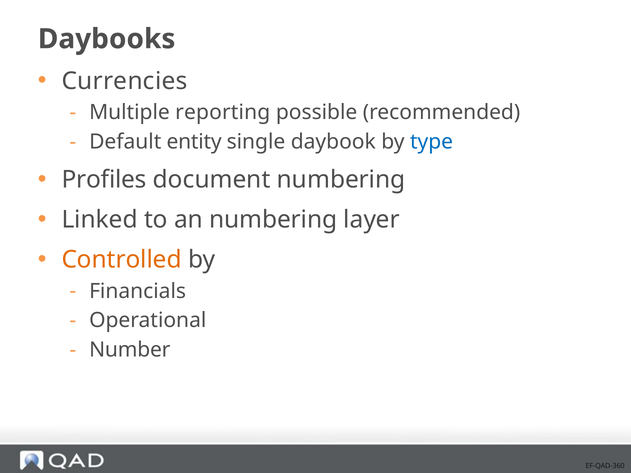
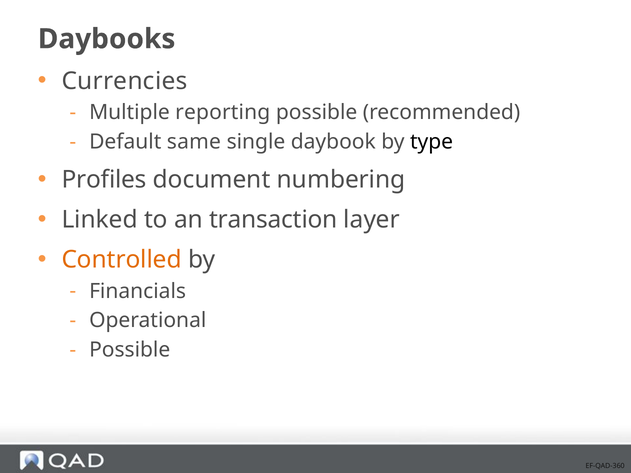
entity: entity -> same (194, 142)
type colour: blue -> black (432, 142)
an numbering: numbering -> transaction (273, 220)
Number: Number -> Possible (130, 350)
